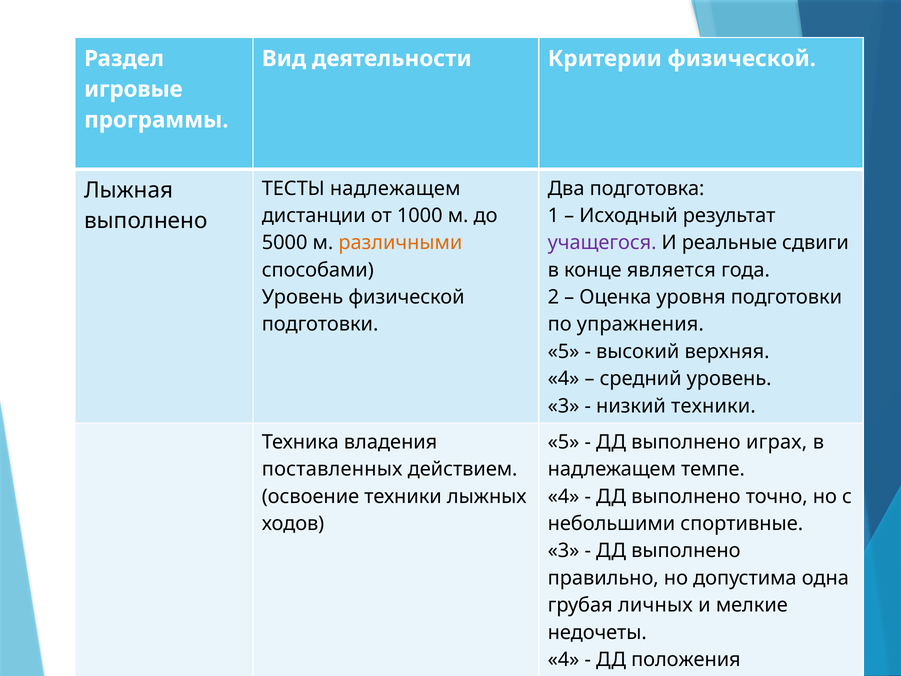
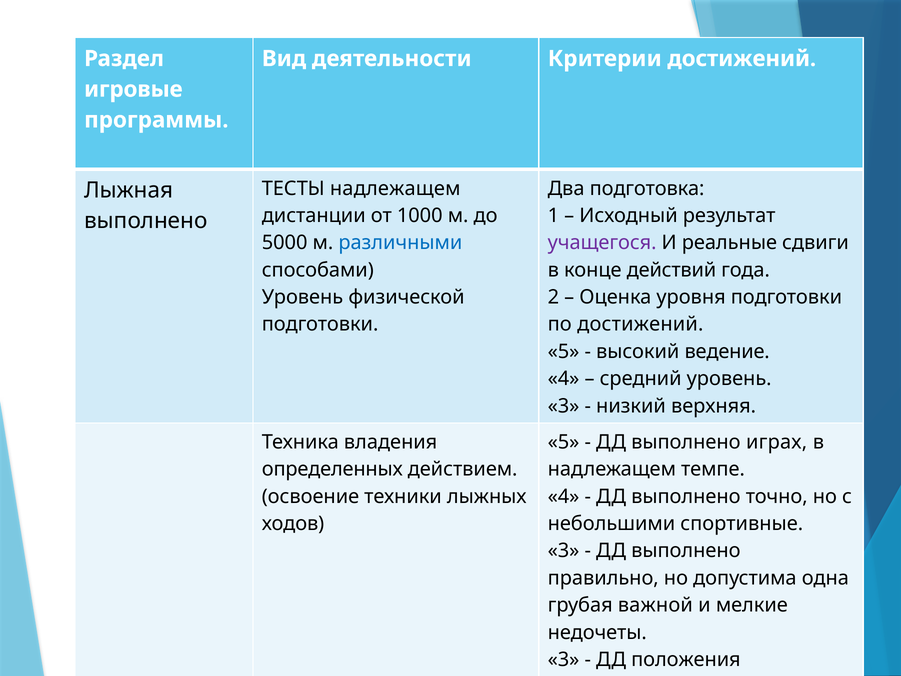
Критерии физической: физической -> достижений (742, 59)
различными colour: orange -> blue (400, 243)
является: является -> действий (671, 270)
по упражнения: упражнения -> достижений (640, 324)
верхняя: верхняя -> ведение (727, 351)
низкий техники: техники -> верхняя (714, 406)
поставленных: поставленных -> определенных (332, 469)
личных: личных -> важной (655, 605)
4: 4 -> 3 (564, 659)
